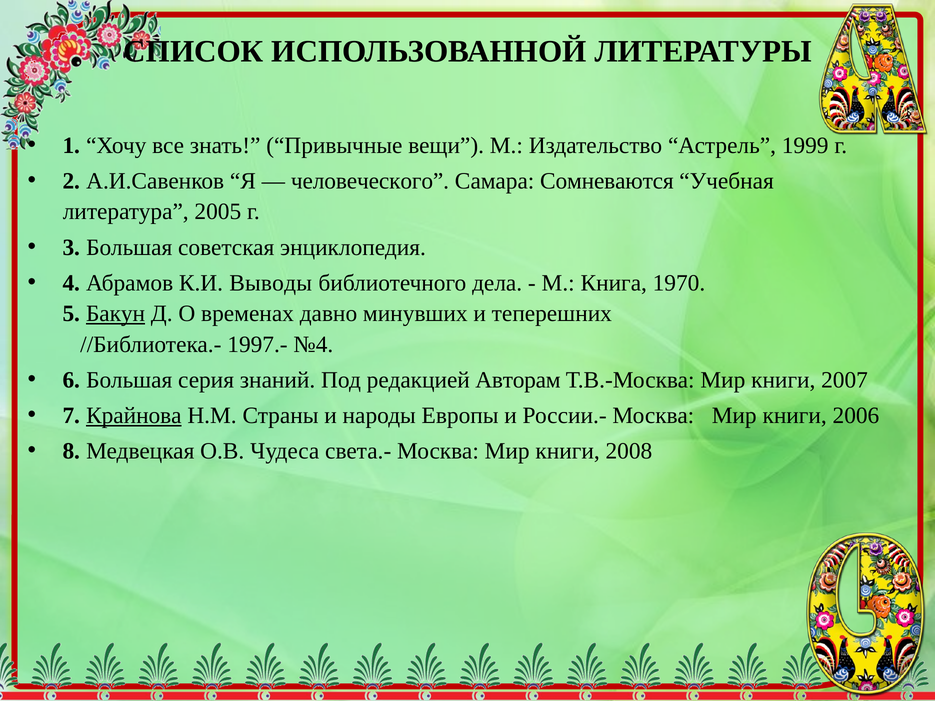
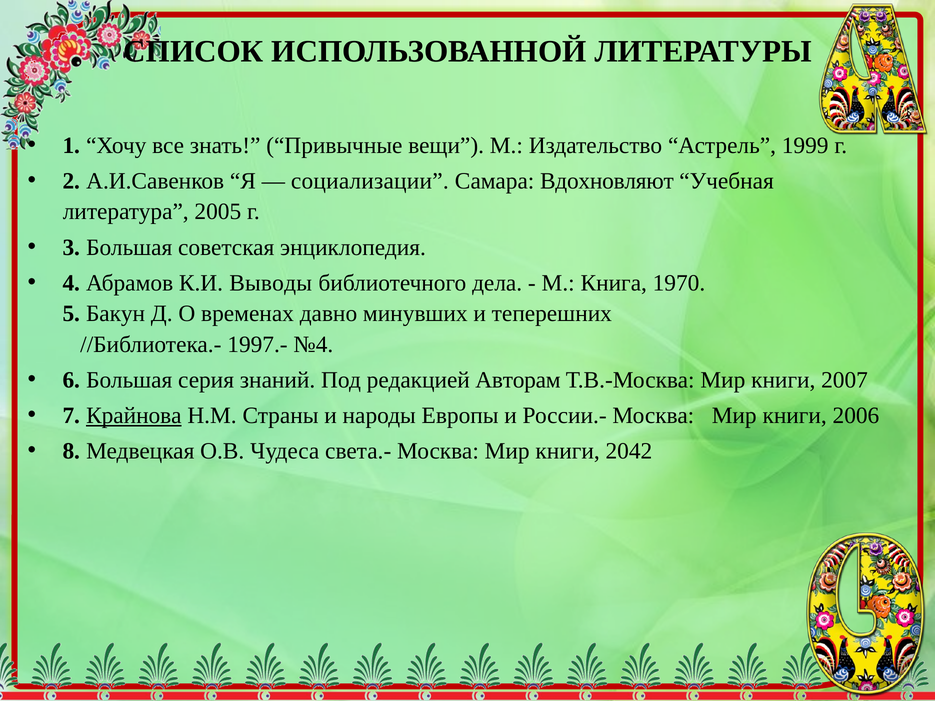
человеческого: человеческого -> социализации (370, 181)
Сомневаются: Сомневаются -> Вдохновляют (607, 181)
Бакун underline: present -> none (116, 314)
2008: 2008 -> 2042 (629, 451)
